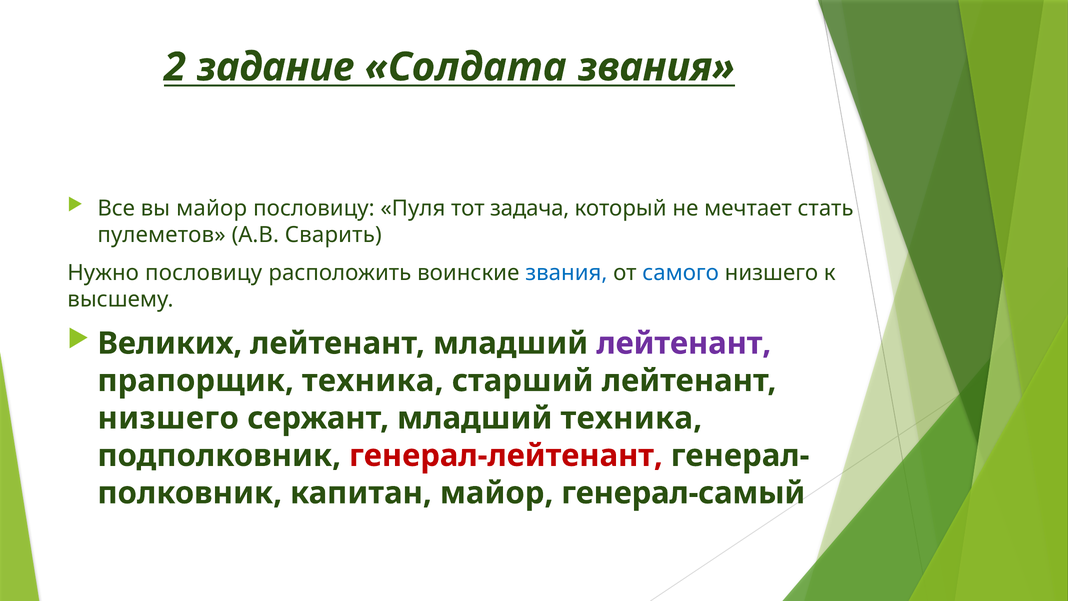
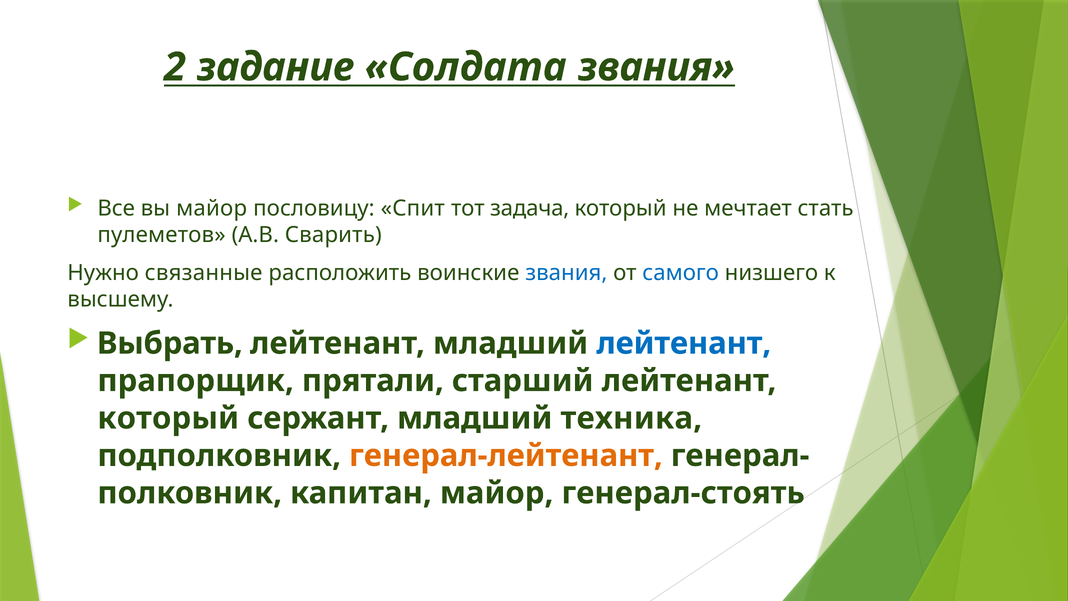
Пуля: Пуля -> Спит (413, 208)
Нужно пословицу: пословицу -> связанные (204, 273)
Великих: Великих -> Выбрать (170, 343)
лейтенант colour: purple -> blue (684, 343)
прапорщик техника: техника -> прятали (373, 381)
низшего: низшего -> который (168, 418)
генерал-лейтенант colour: red -> orange (506, 455)
генерал-самый: генерал-самый -> генерал-стоять (683, 493)
